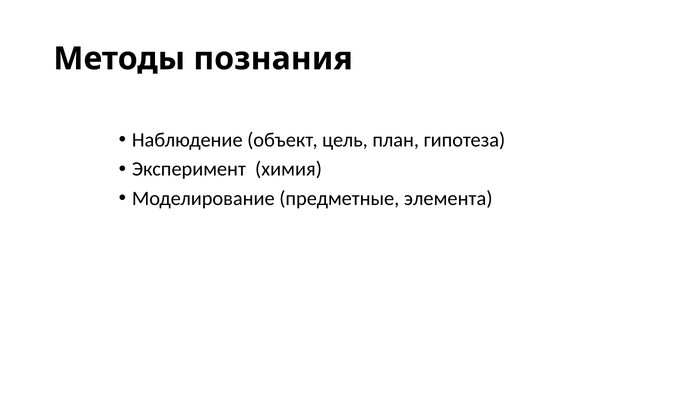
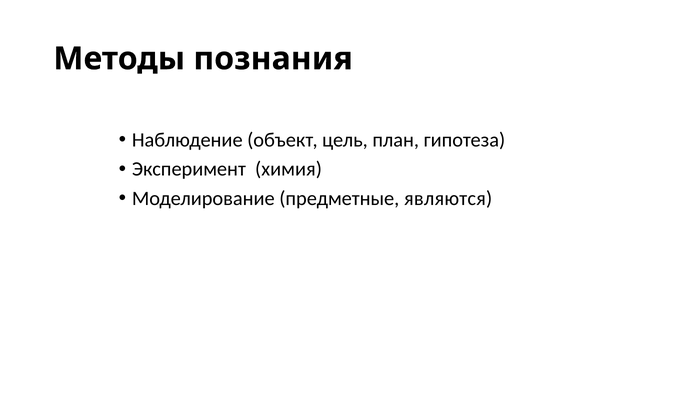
элемента: элемента -> являются (448, 199)
